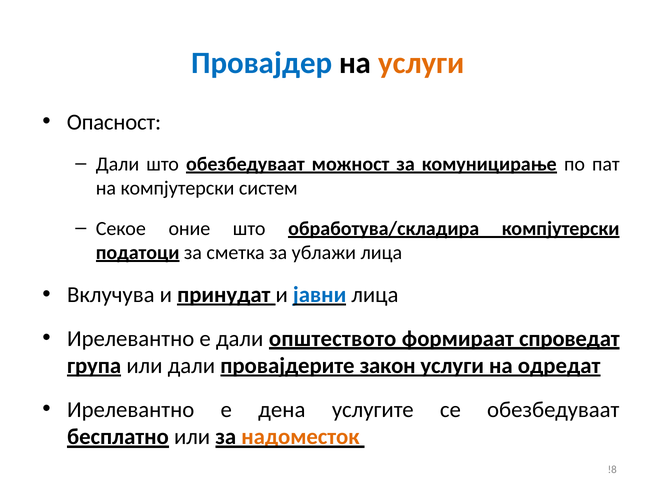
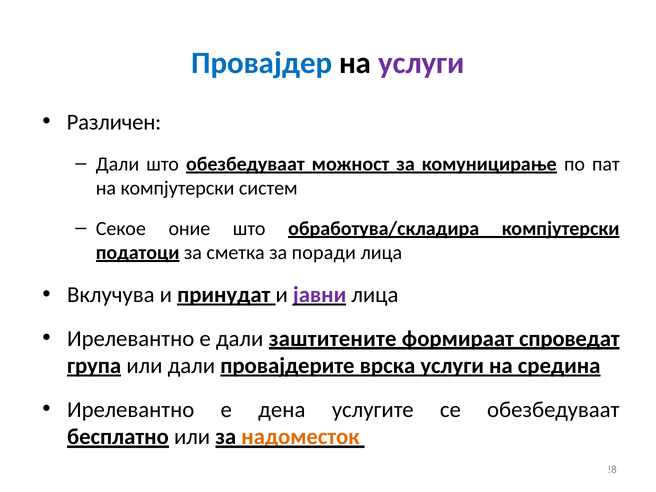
услуги colour: orange -> purple (421, 63)
Опасност: Опасност -> Различен (114, 122)
ублажи: ублажи -> поради (324, 253)
јавни colour: blue -> purple (320, 295)
општеството: општеството -> заштитените (333, 339)
закон: закон -> врска (387, 366)
одредат: одредат -> средина (559, 366)
